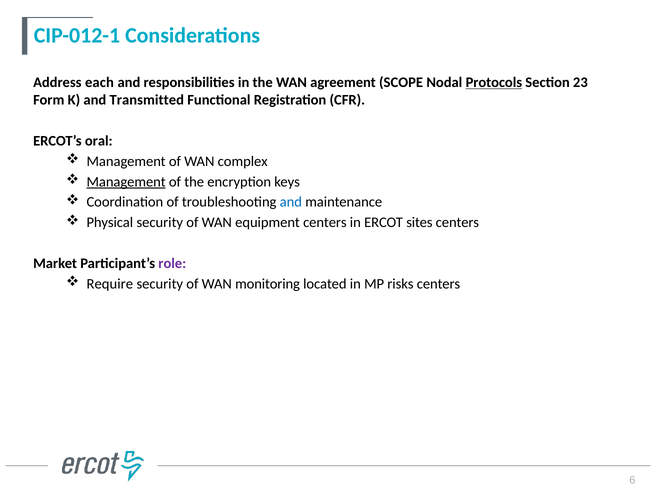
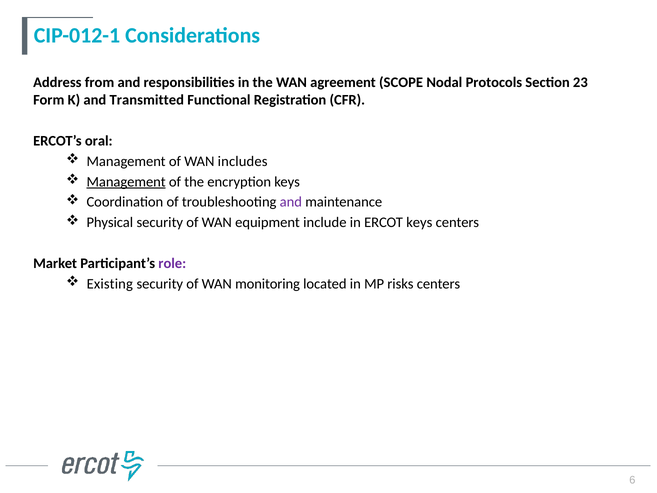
each: each -> from (100, 82)
Protocols underline: present -> none (494, 82)
complex: complex -> includes (243, 161)
and colour: blue -> purple (291, 202)
equipment centers: centers -> include (325, 222)
ERCOT sites: sites -> keys (419, 222)
Require: Require -> Existing (110, 284)
